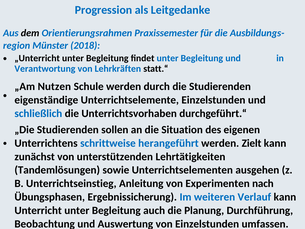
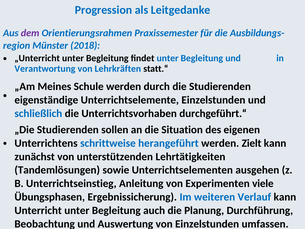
dem colour: black -> purple (30, 33)
Nutzen: Nutzen -> Meines (54, 86)
nach: nach -> viele (263, 183)
